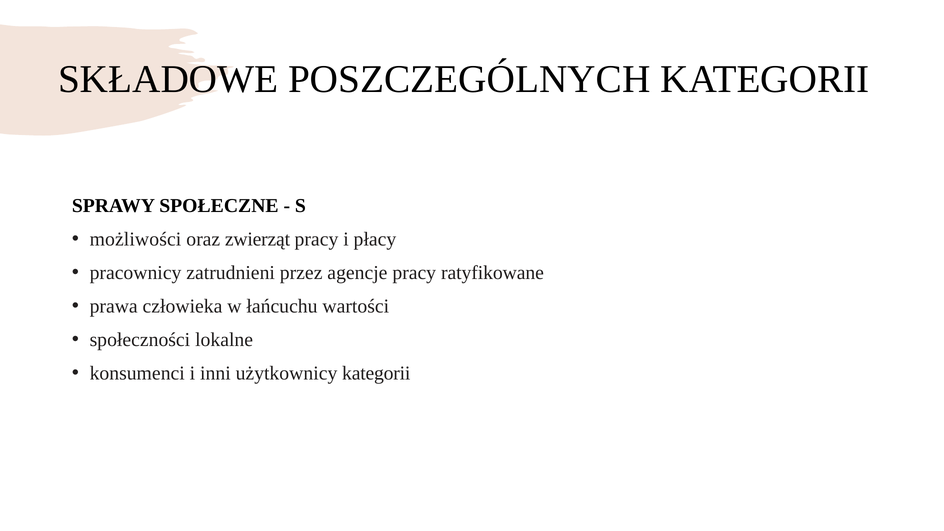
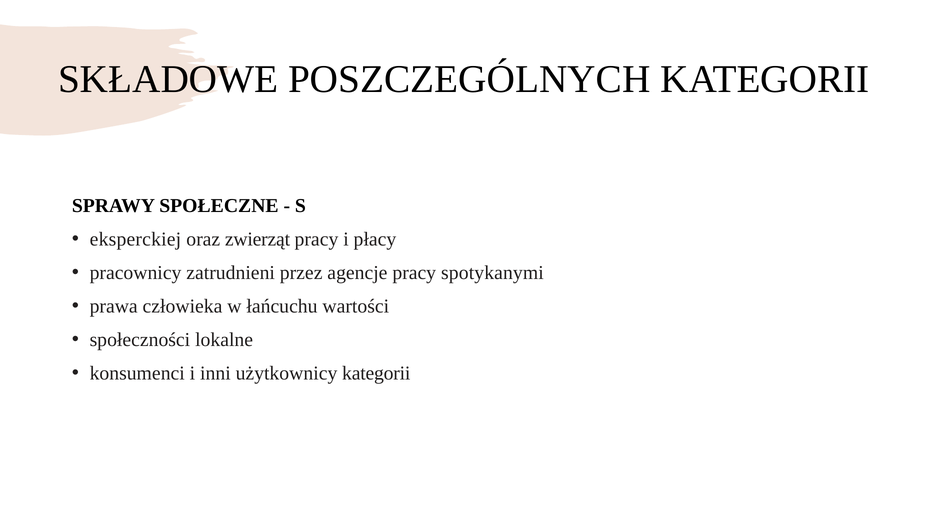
możliwości: możliwości -> eksperckiej (135, 239)
ratyfikowane: ratyfikowane -> spotykanymi (492, 273)
